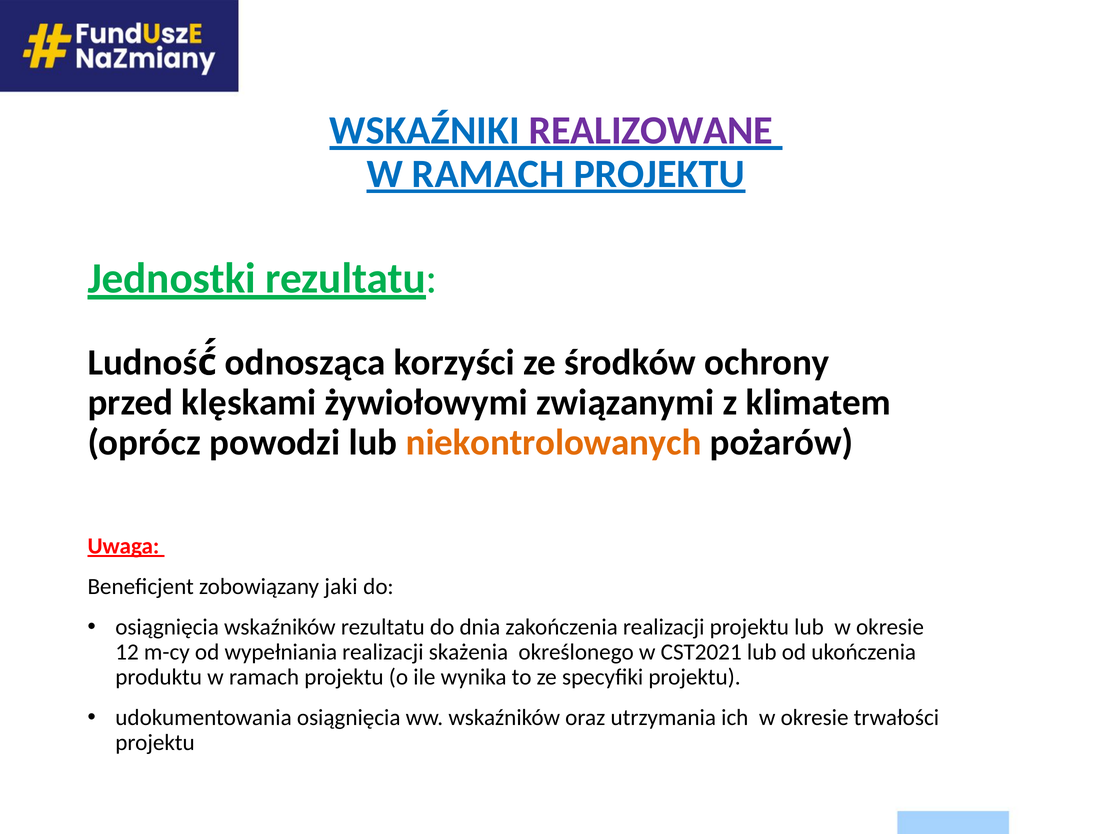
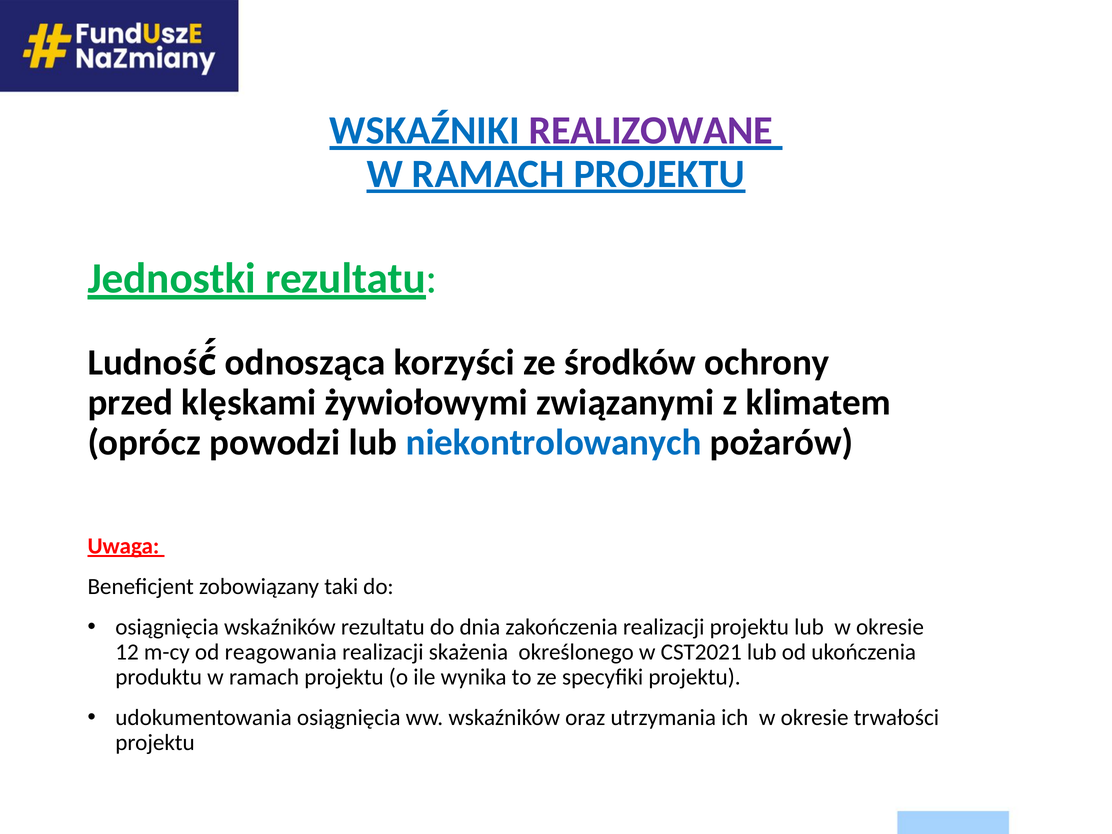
niekontrolowanych colour: orange -> blue (554, 443)
jaki: jaki -> taki (341, 586)
wypełniania: wypełniania -> reagowania (281, 652)
